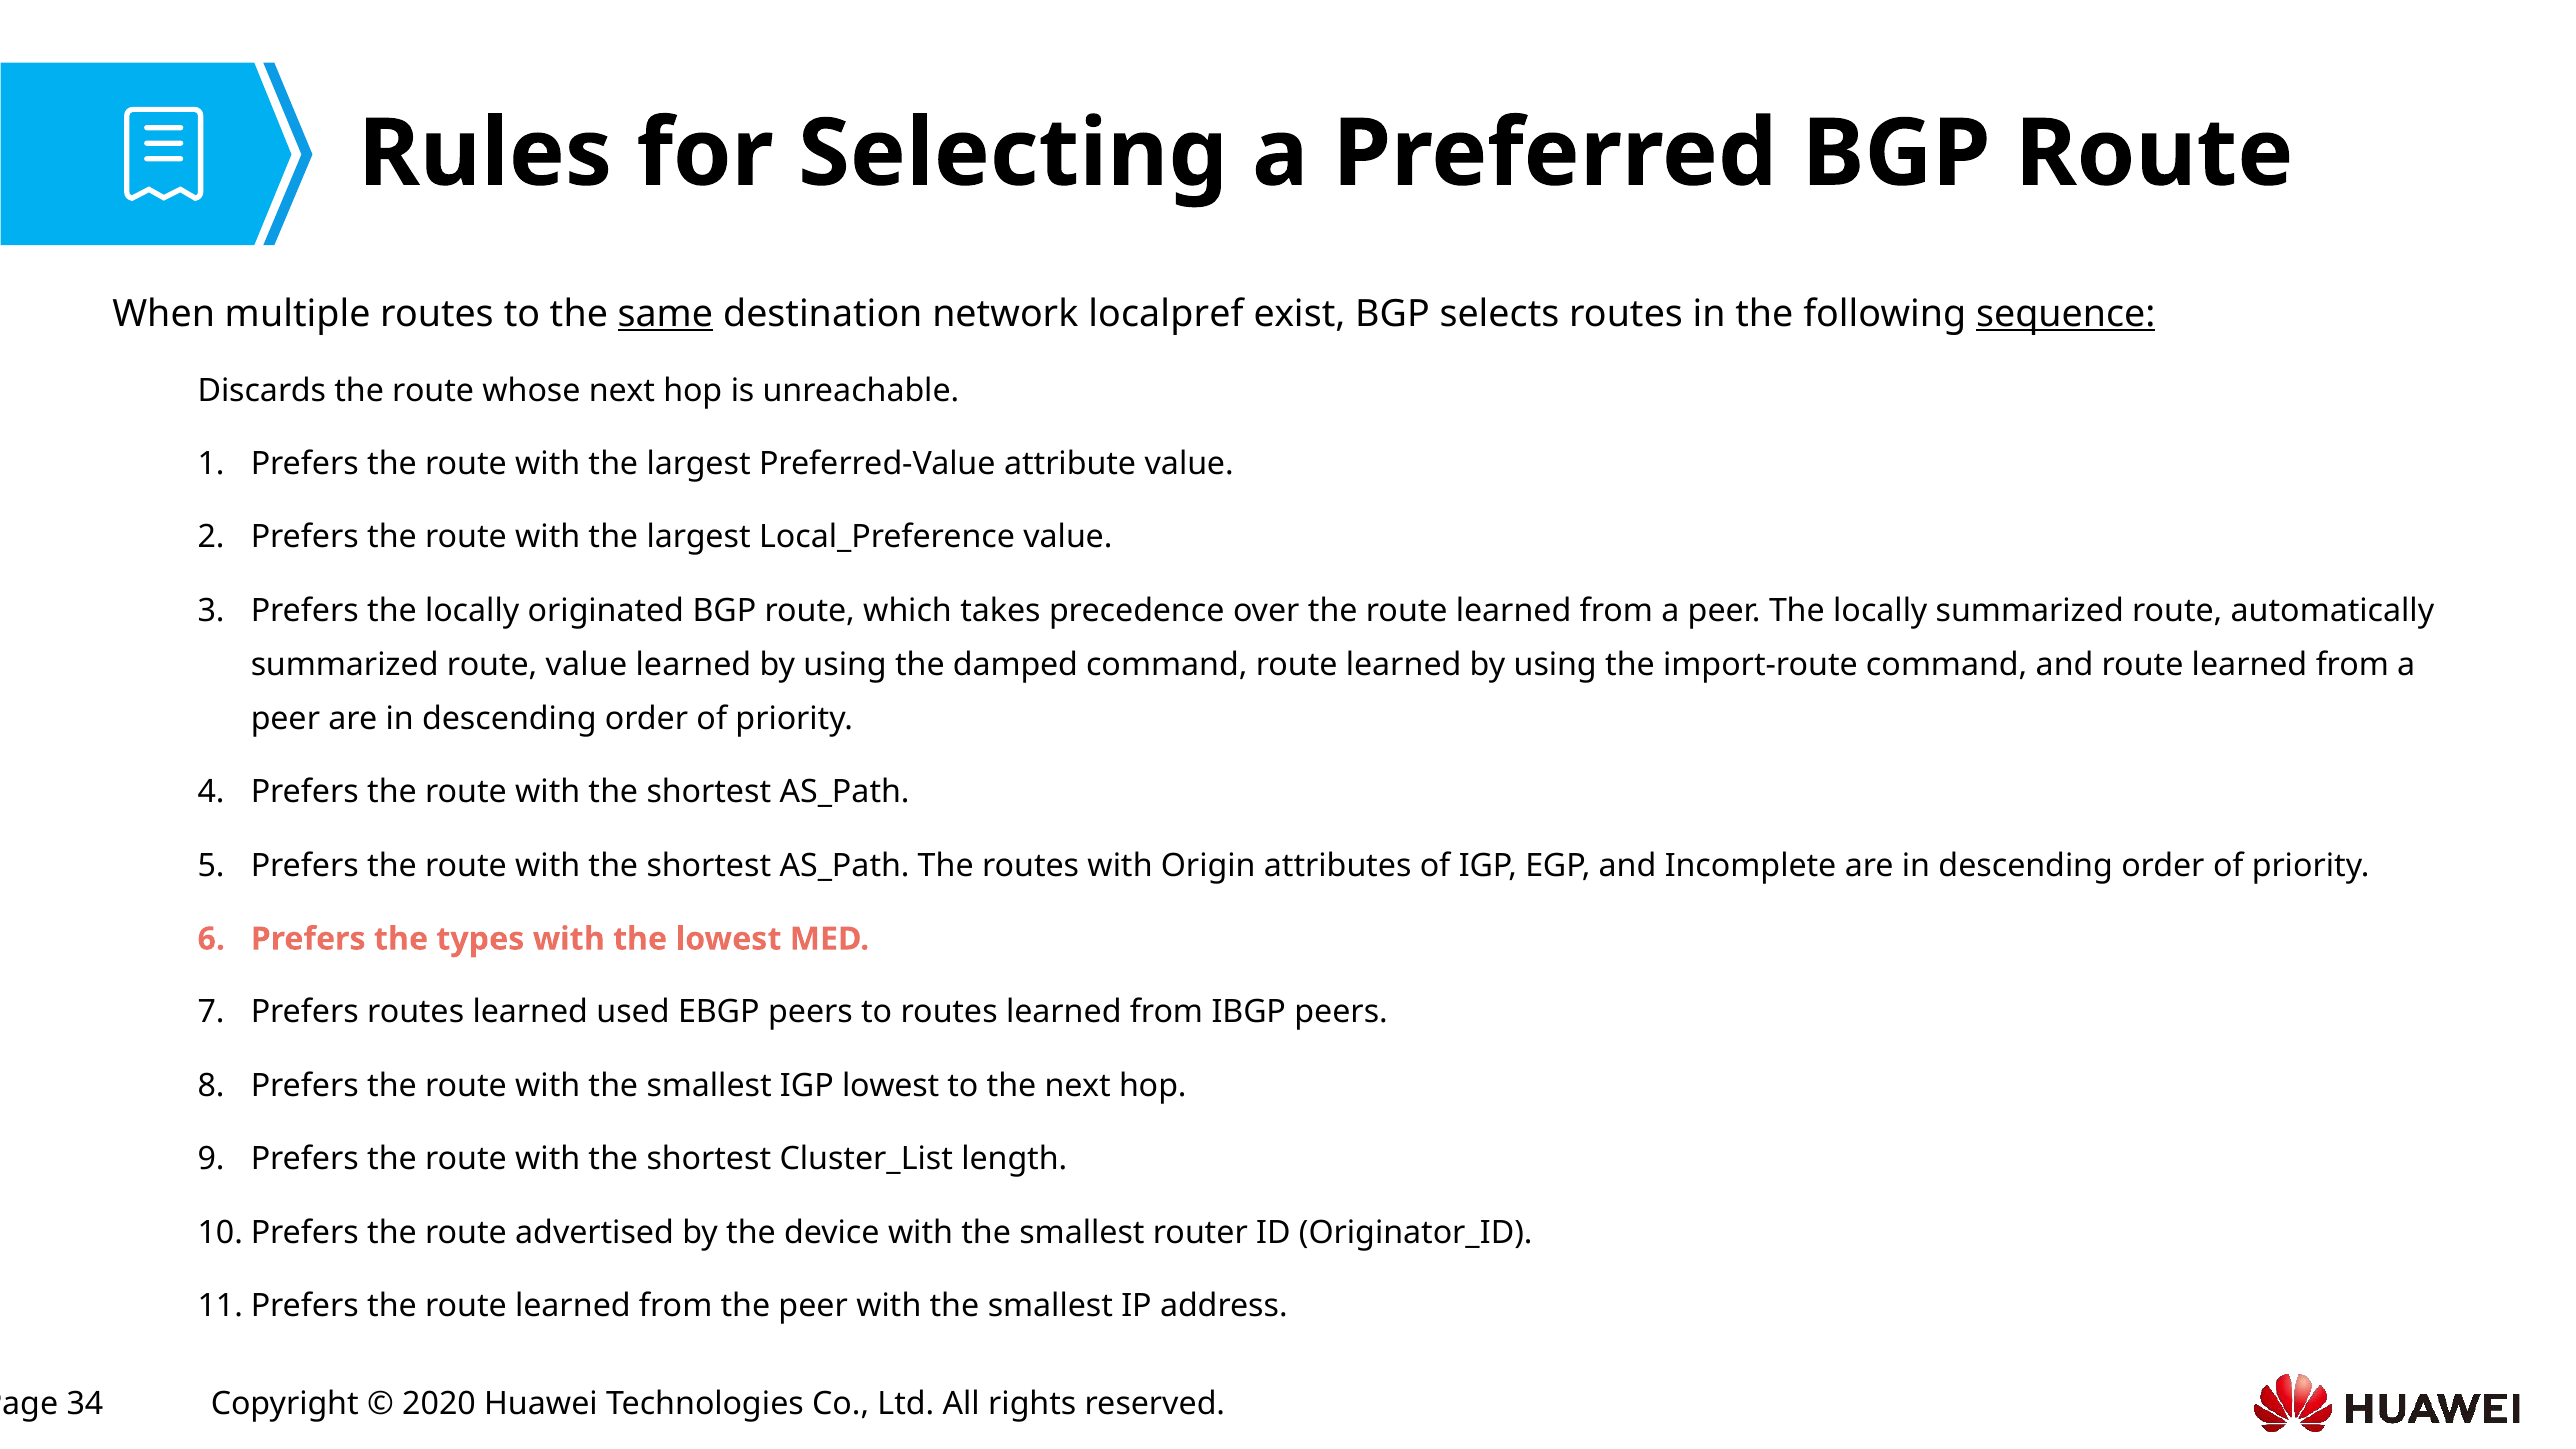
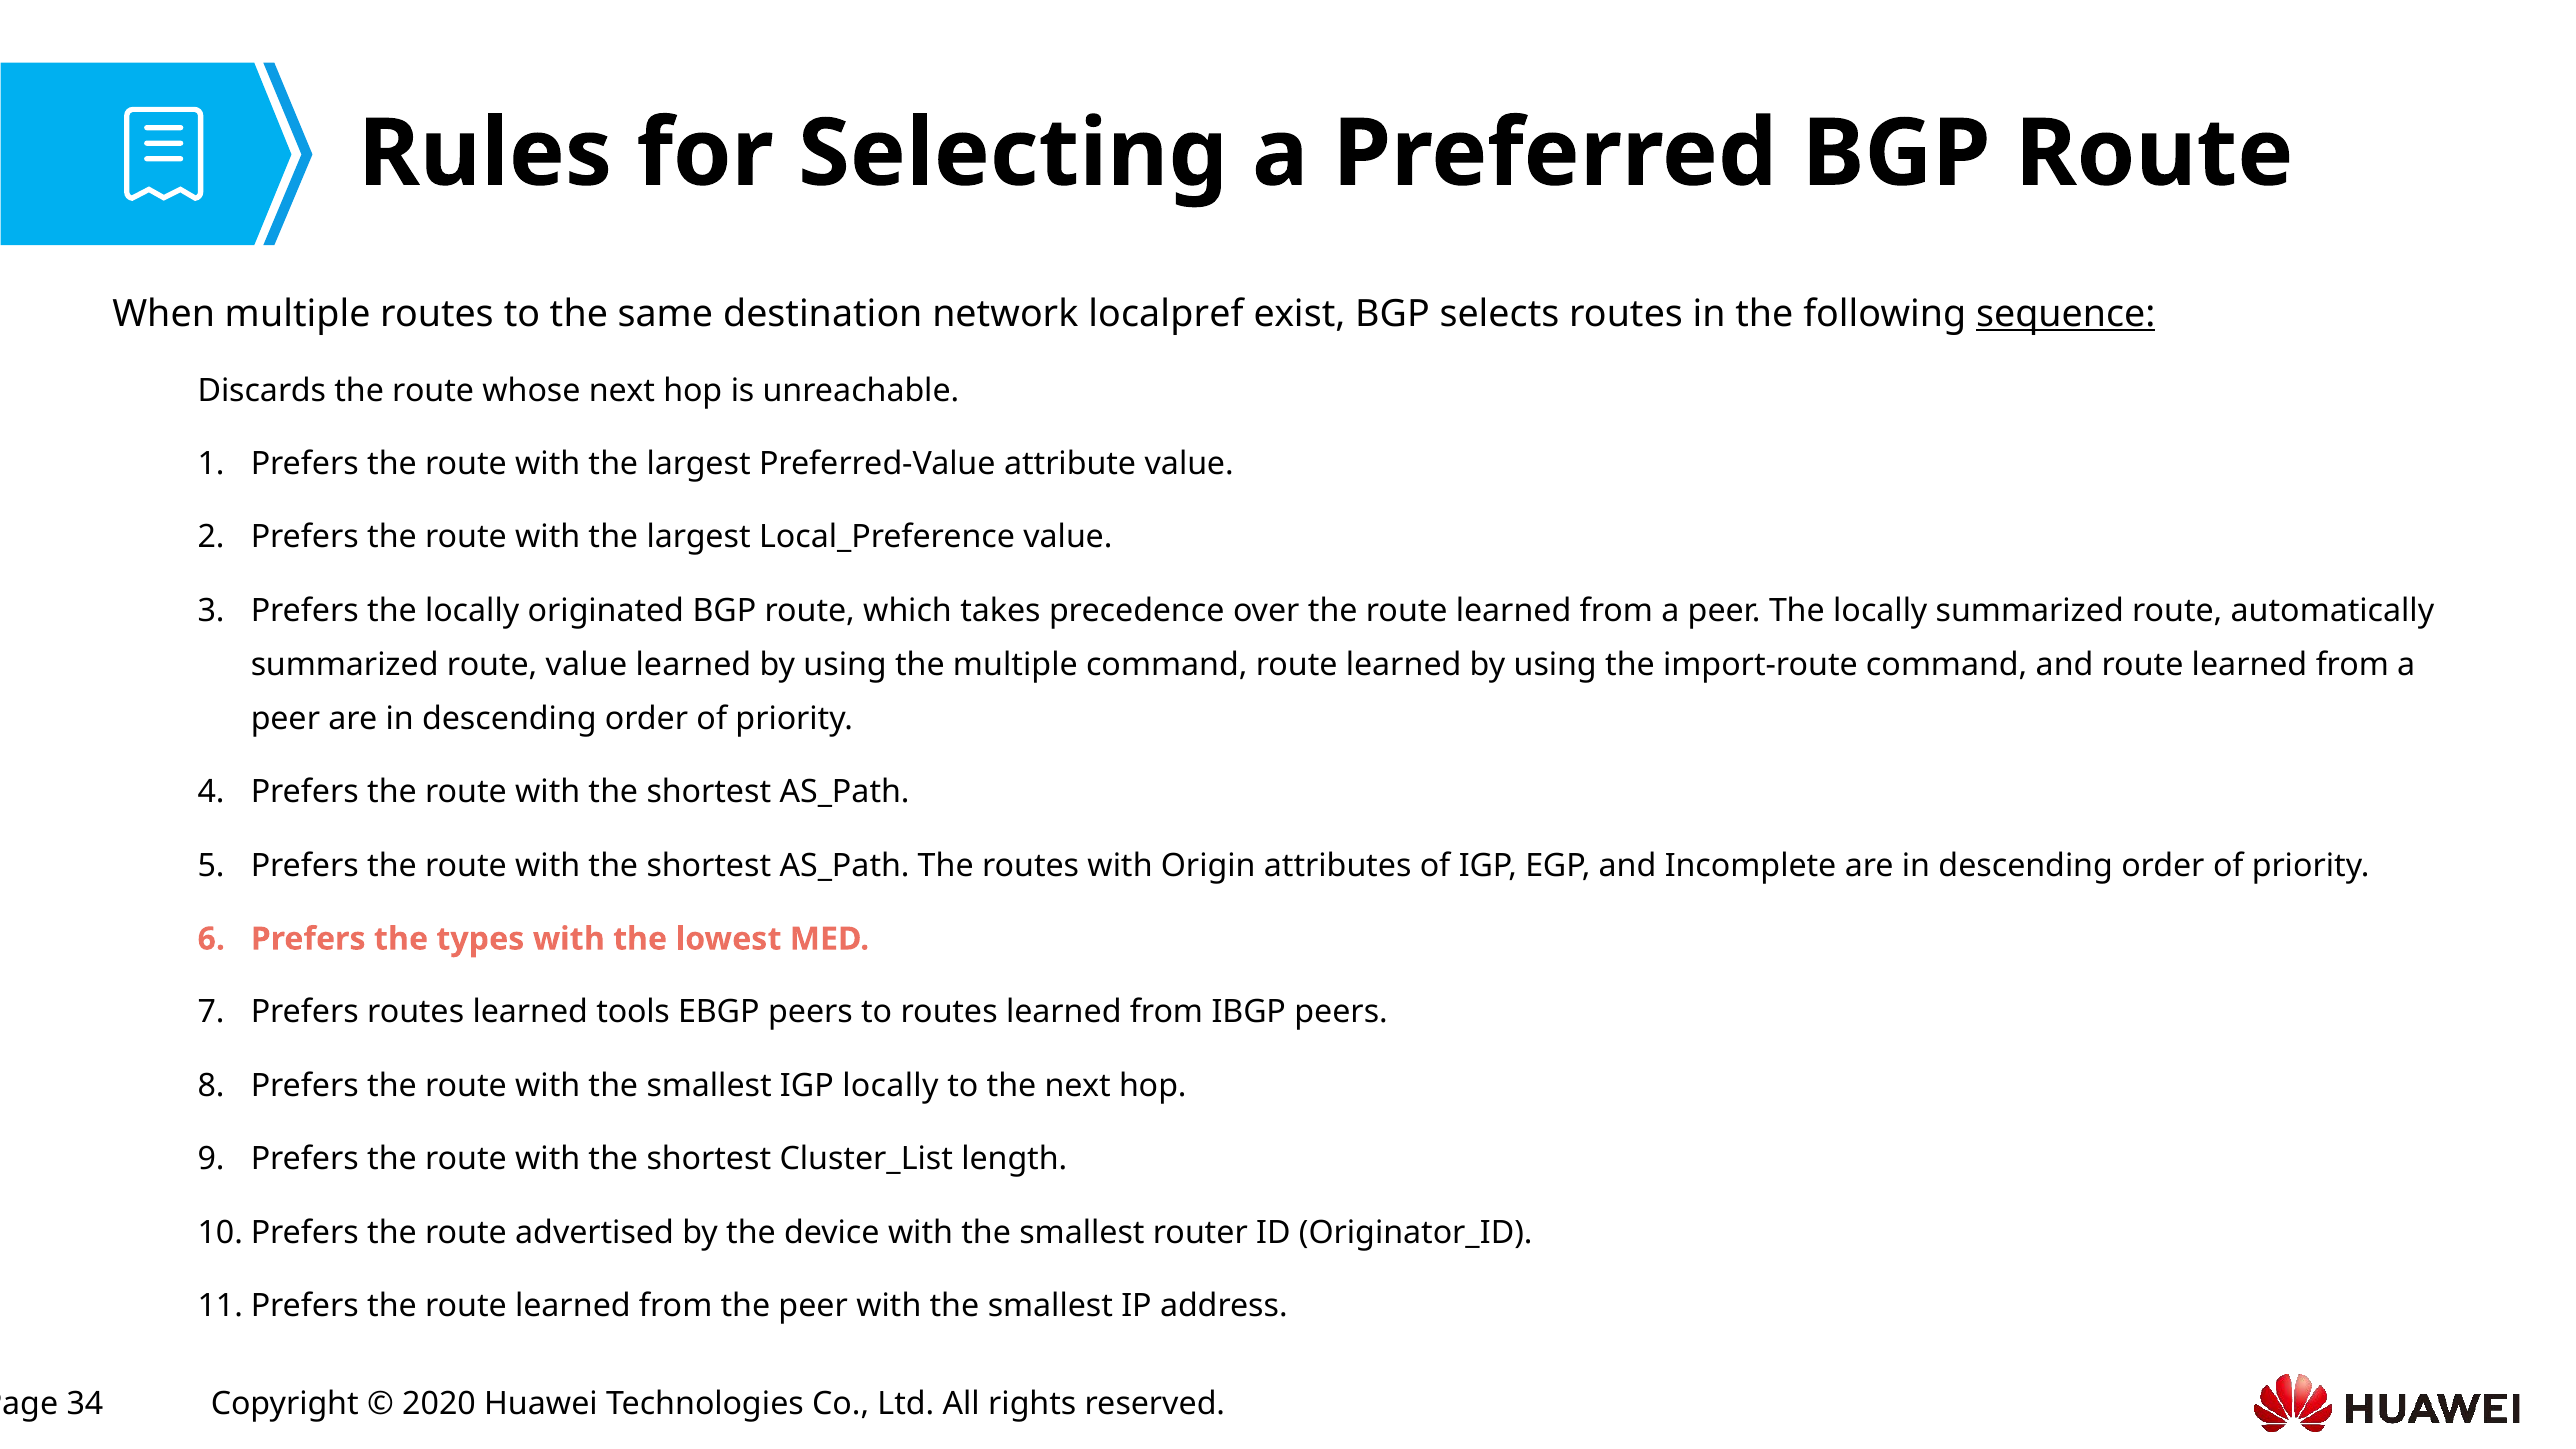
same underline: present -> none (665, 314)
the damped: damped -> multiple (1015, 665)
used: used -> tools (633, 1012)
IGP lowest: lowest -> locally (890, 1086)
